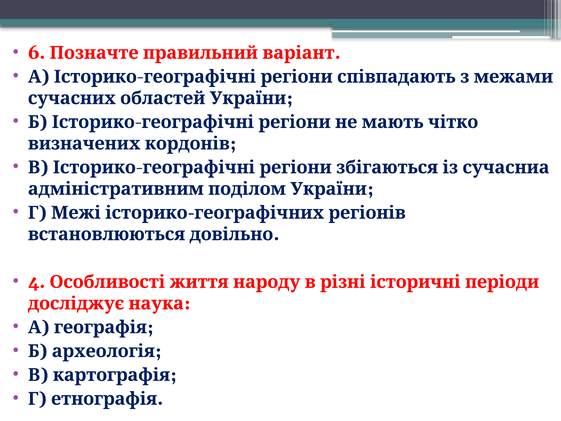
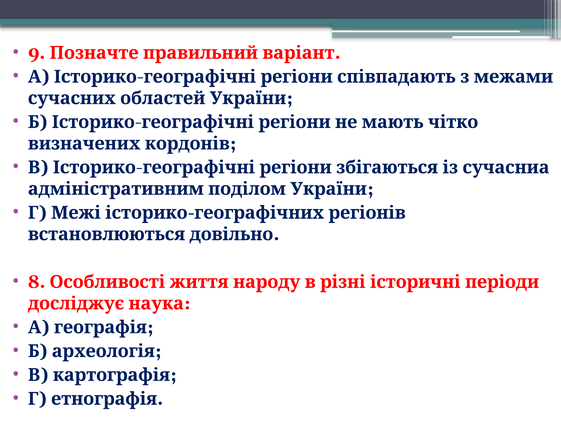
6: 6 -> 9 (37, 53)
4: 4 -> 8 (37, 282)
